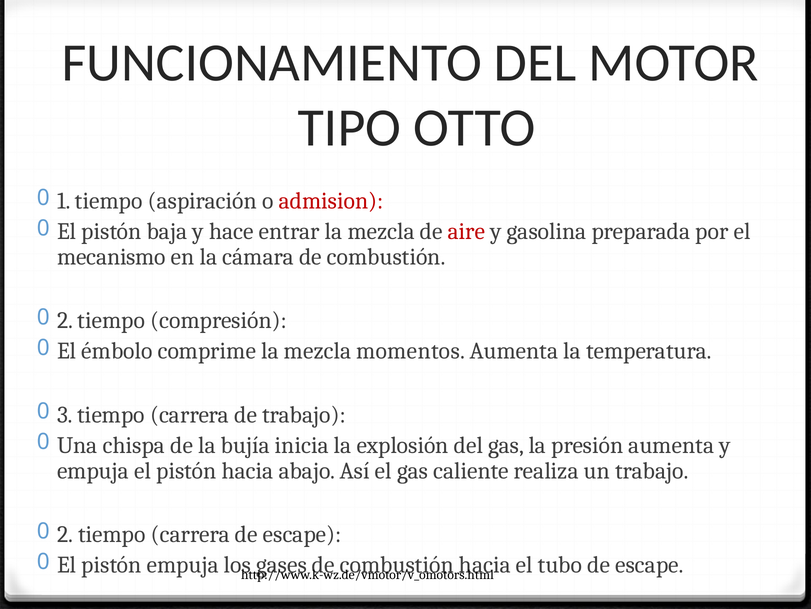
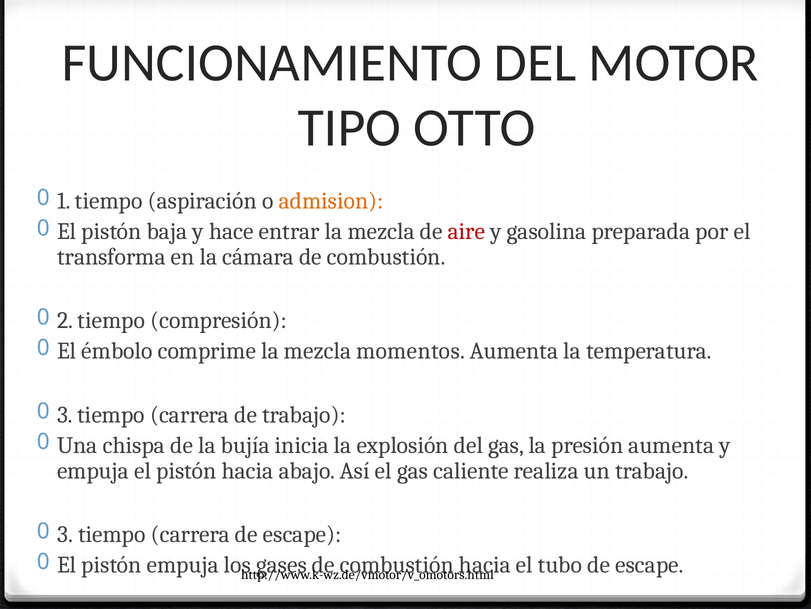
admision colour: red -> orange (331, 201)
mecanismo: mecanismo -> transforma (111, 257)
2: 2 -> 3 (65, 534)
